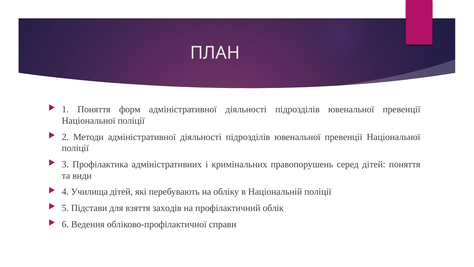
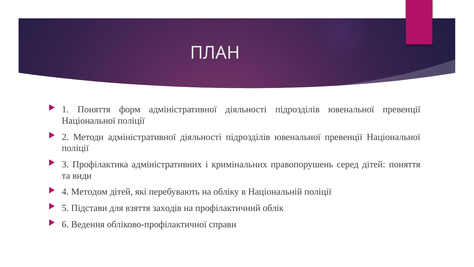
Училища: Училища -> Методом (89, 192)
